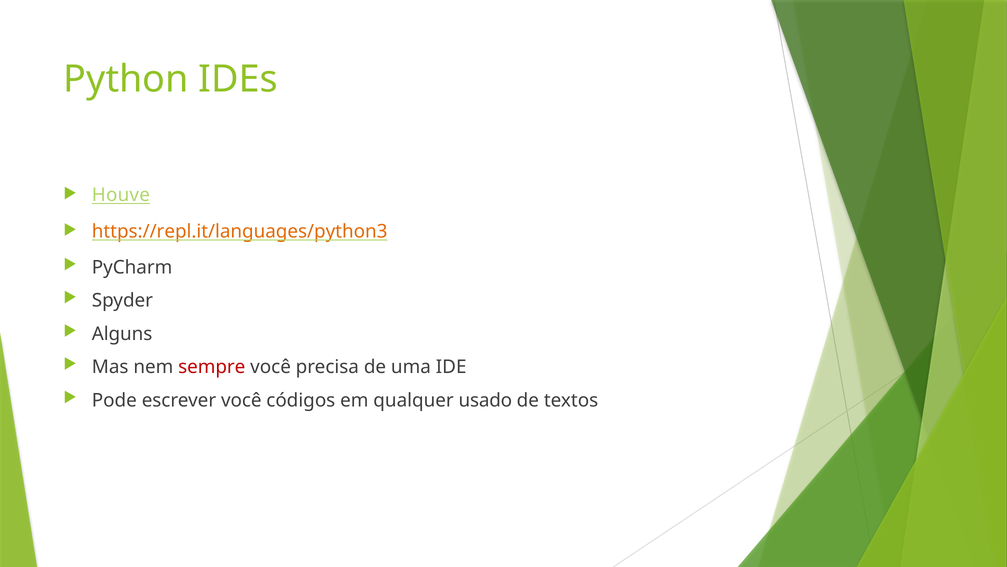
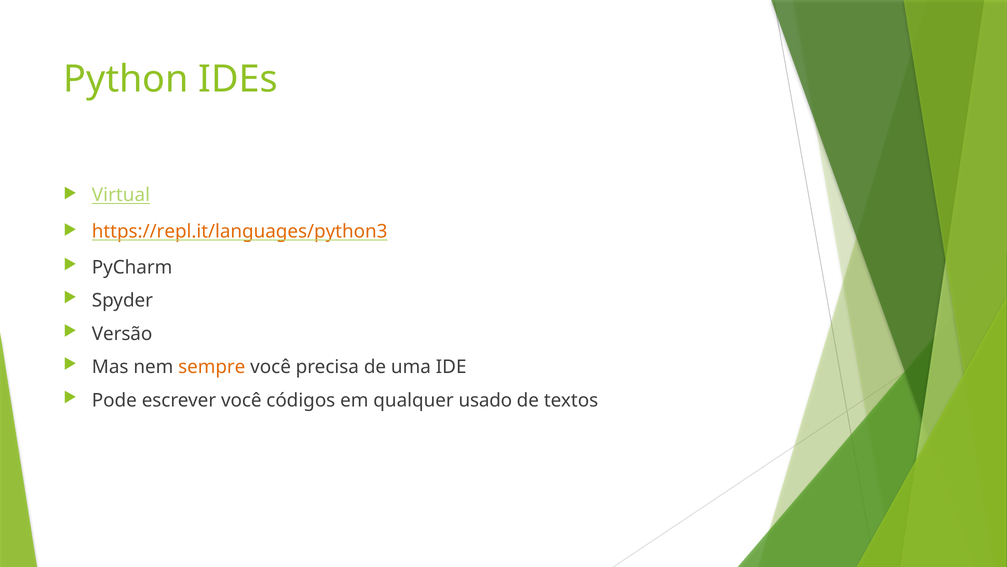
Houve: Houve -> Virtual (121, 195)
Alguns: Alguns -> Versão (122, 334)
sempre colour: red -> orange (212, 367)
